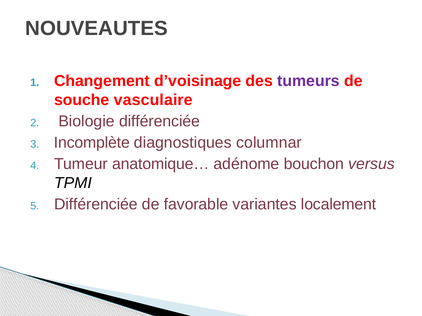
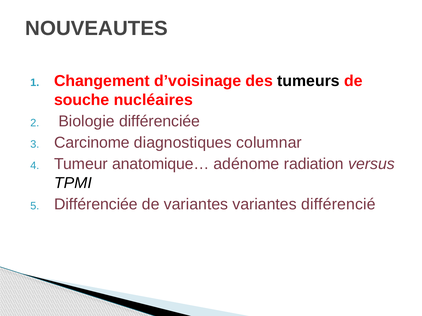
tumeurs colour: purple -> black (309, 81)
vasculaire: vasculaire -> nucléaires (153, 100)
Incomplète: Incomplète -> Carcinome (92, 143)
bouchon: bouchon -> radiation (314, 164)
de favorable: favorable -> variantes (196, 204)
localement: localement -> différencié (338, 204)
